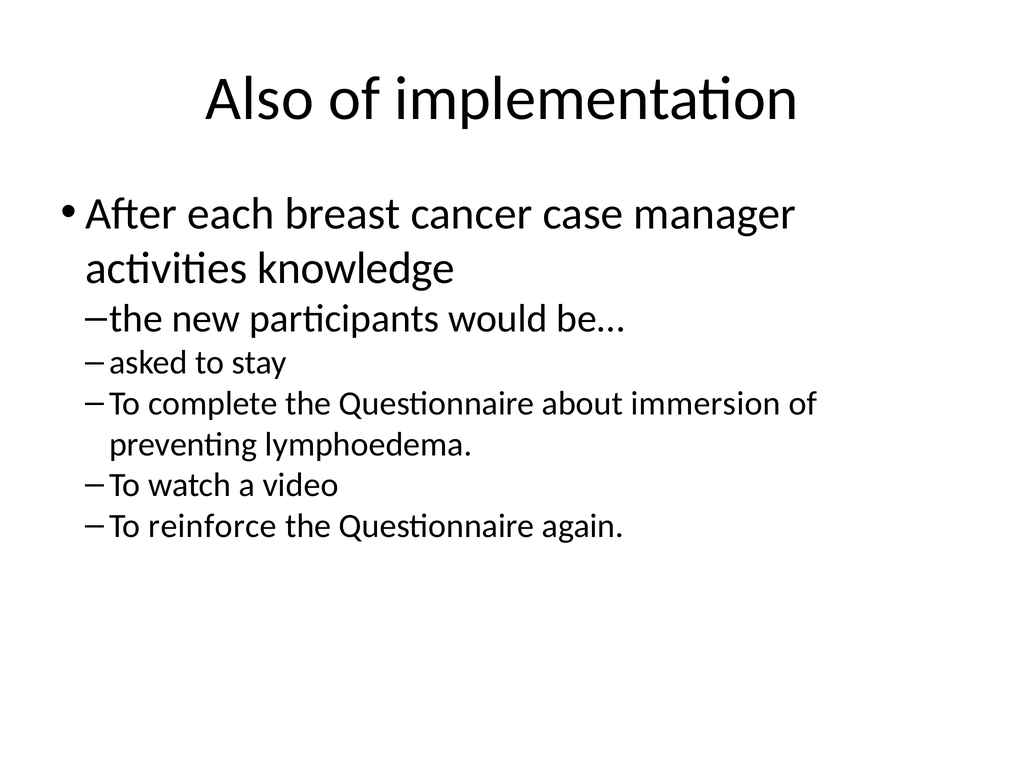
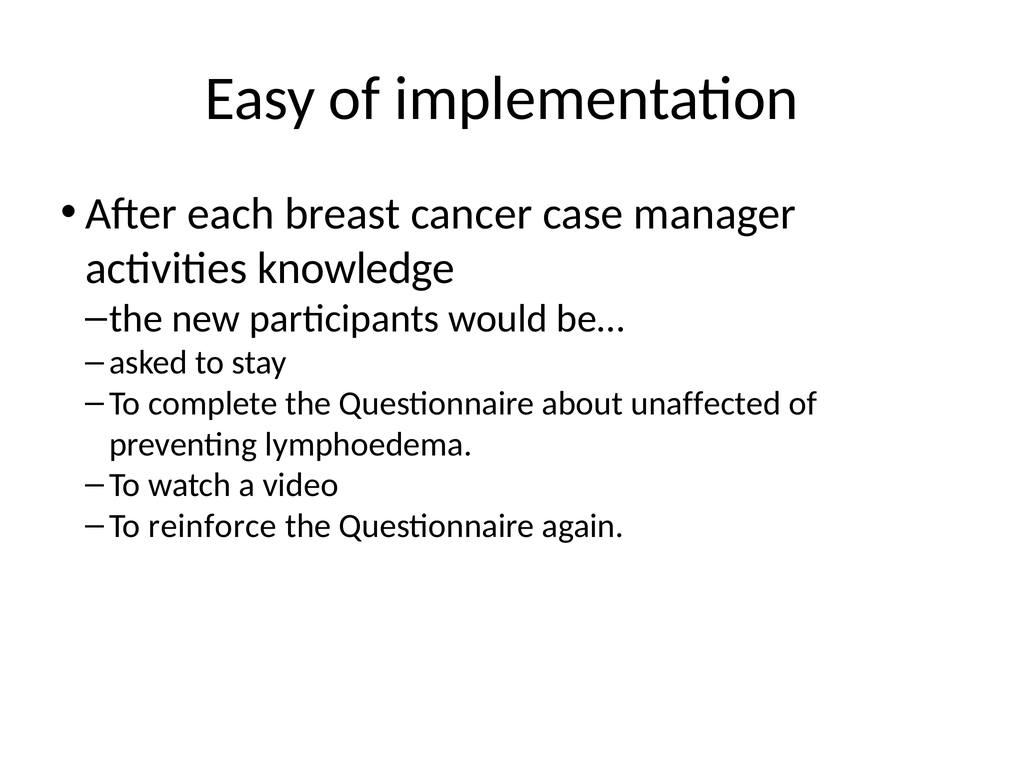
Also: Also -> Easy (260, 99)
immersion: immersion -> unaffected (706, 403)
